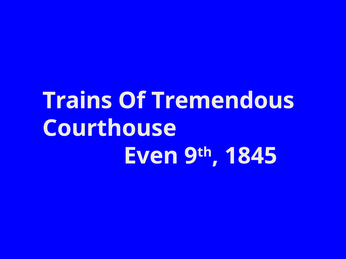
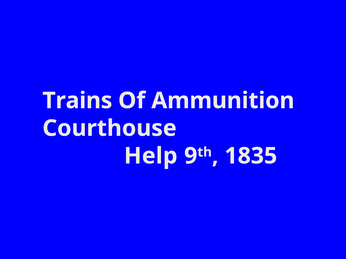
Tremendous: Tremendous -> Ammunition (223, 101)
Even: Even -> Help (151, 156)
1845: 1845 -> 1835 (251, 156)
